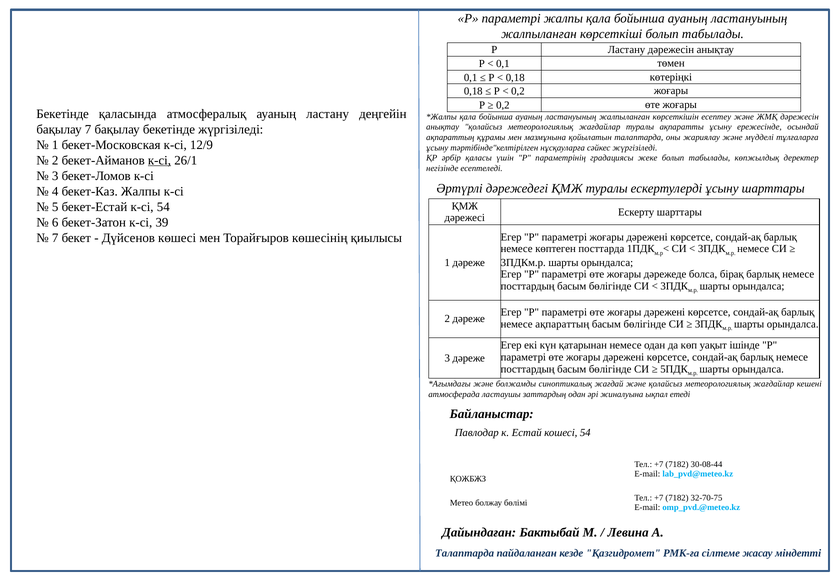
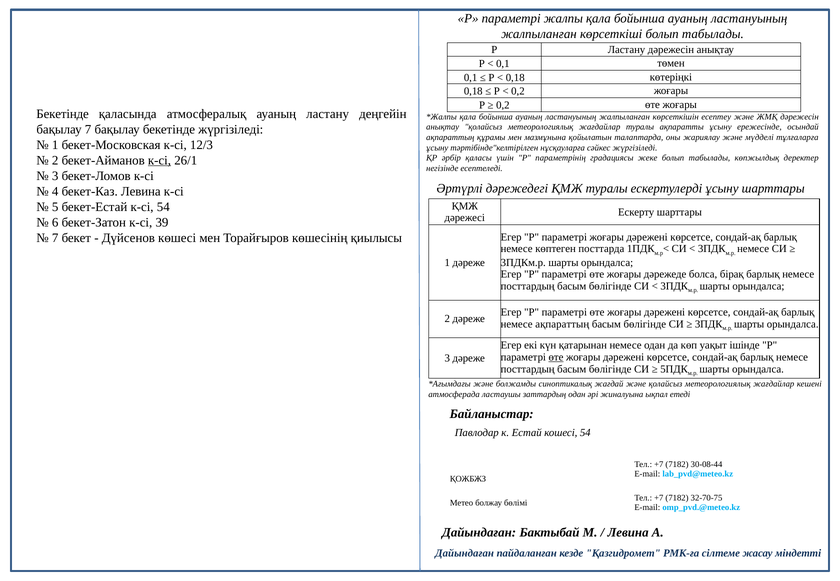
12/9: 12/9 -> 12/3 (201, 145)
бекет-Каз Жалпы: Жалпы -> Левина (141, 191)
өте underline: none -> present (556, 357)
Талаптарда: Талаптарда -> Дайындаған (465, 554)
